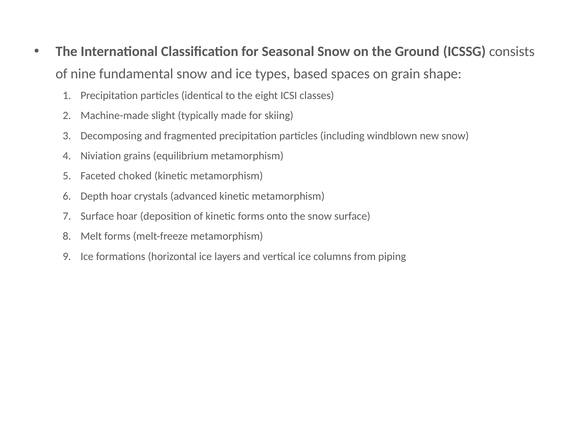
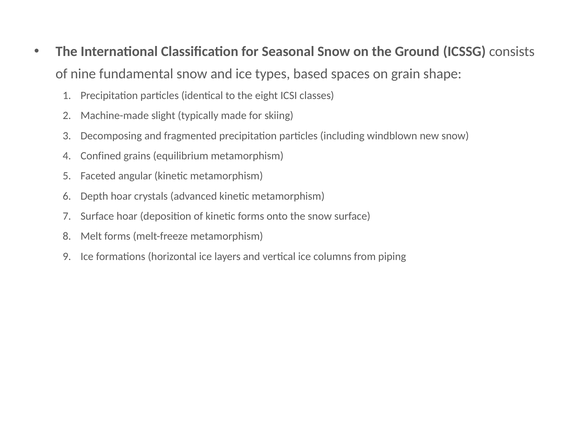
Niviation: Niviation -> Confined (101, 156)
choked: choked -> angular (135, 176)
